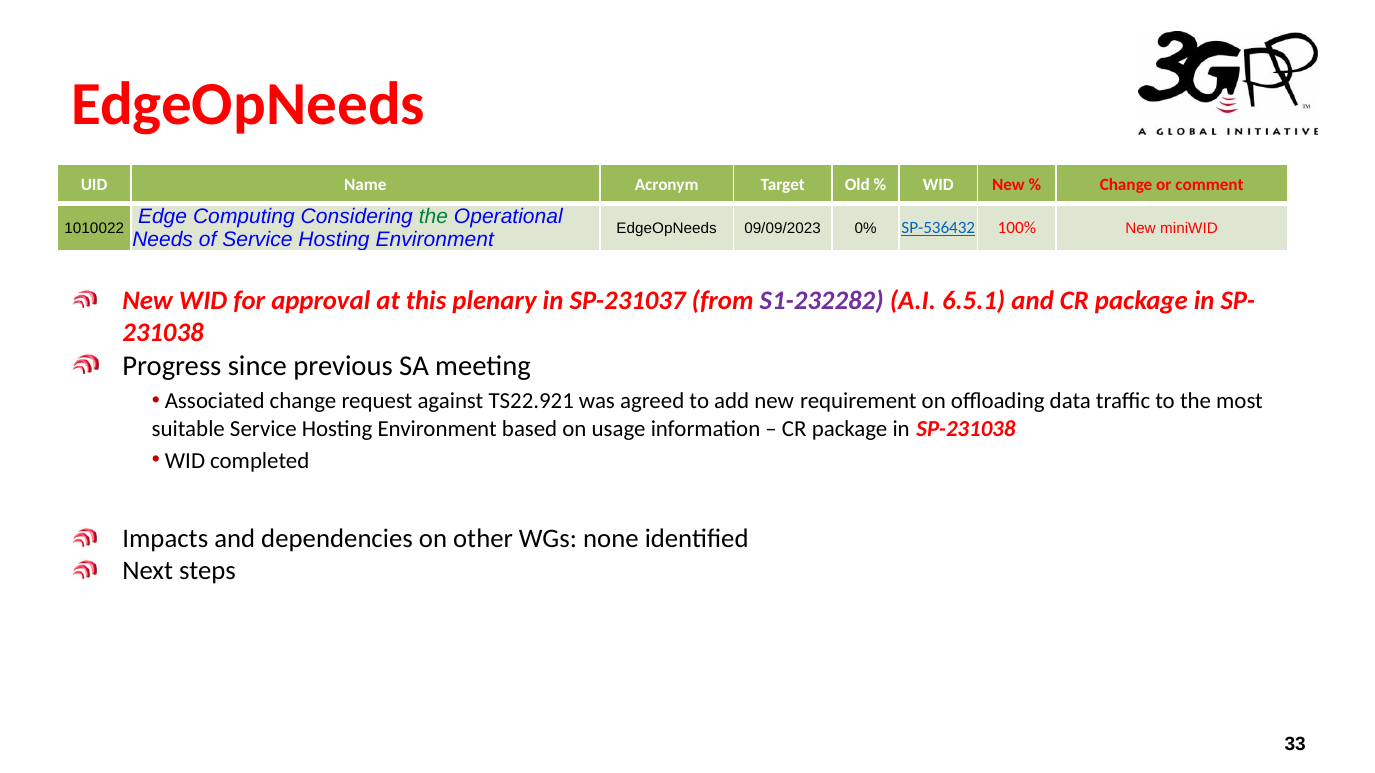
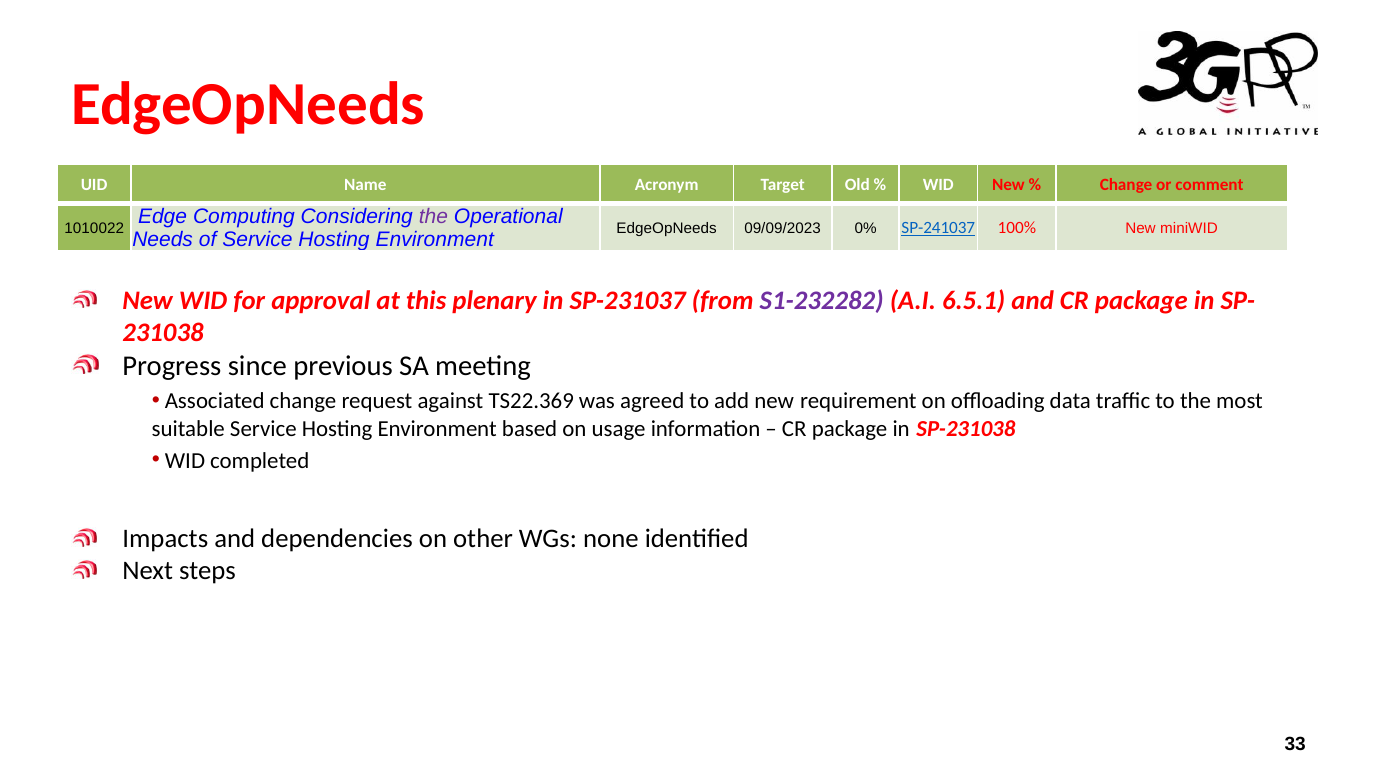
the colour: green -> purple (433, 217)
SP-536432: SP-536432 -> SP-241037 (938, 228)
TS22.921: TS22.921 -> TS22.369 (531, 401)
